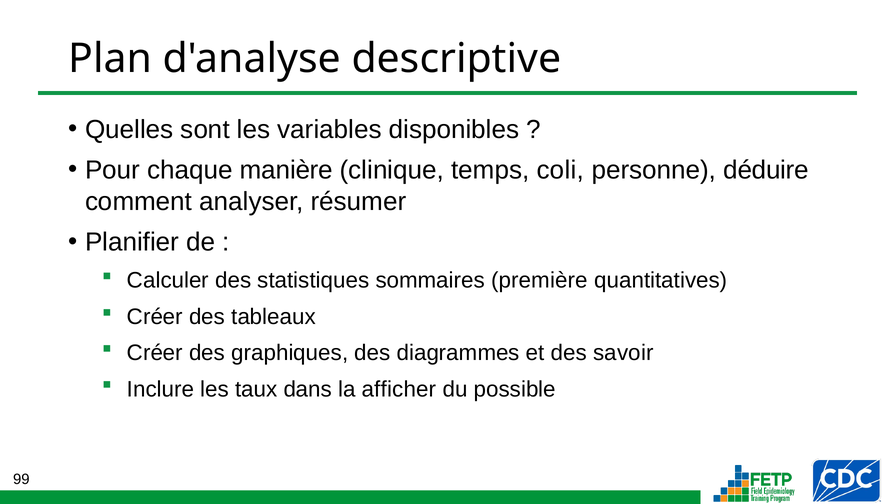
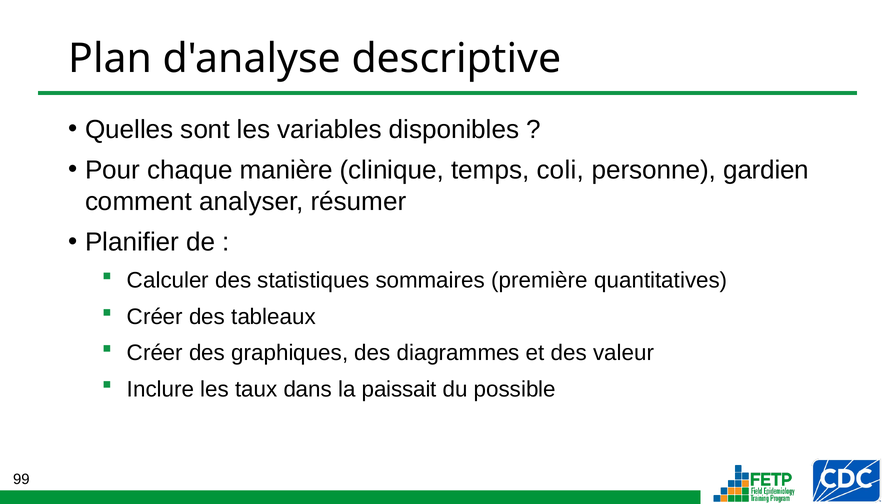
déduire: déduire -> gardien (766, 170)
savoir: savoir -> valeur (623, 353)
afficher: afficher -> paissait (399, 389)
